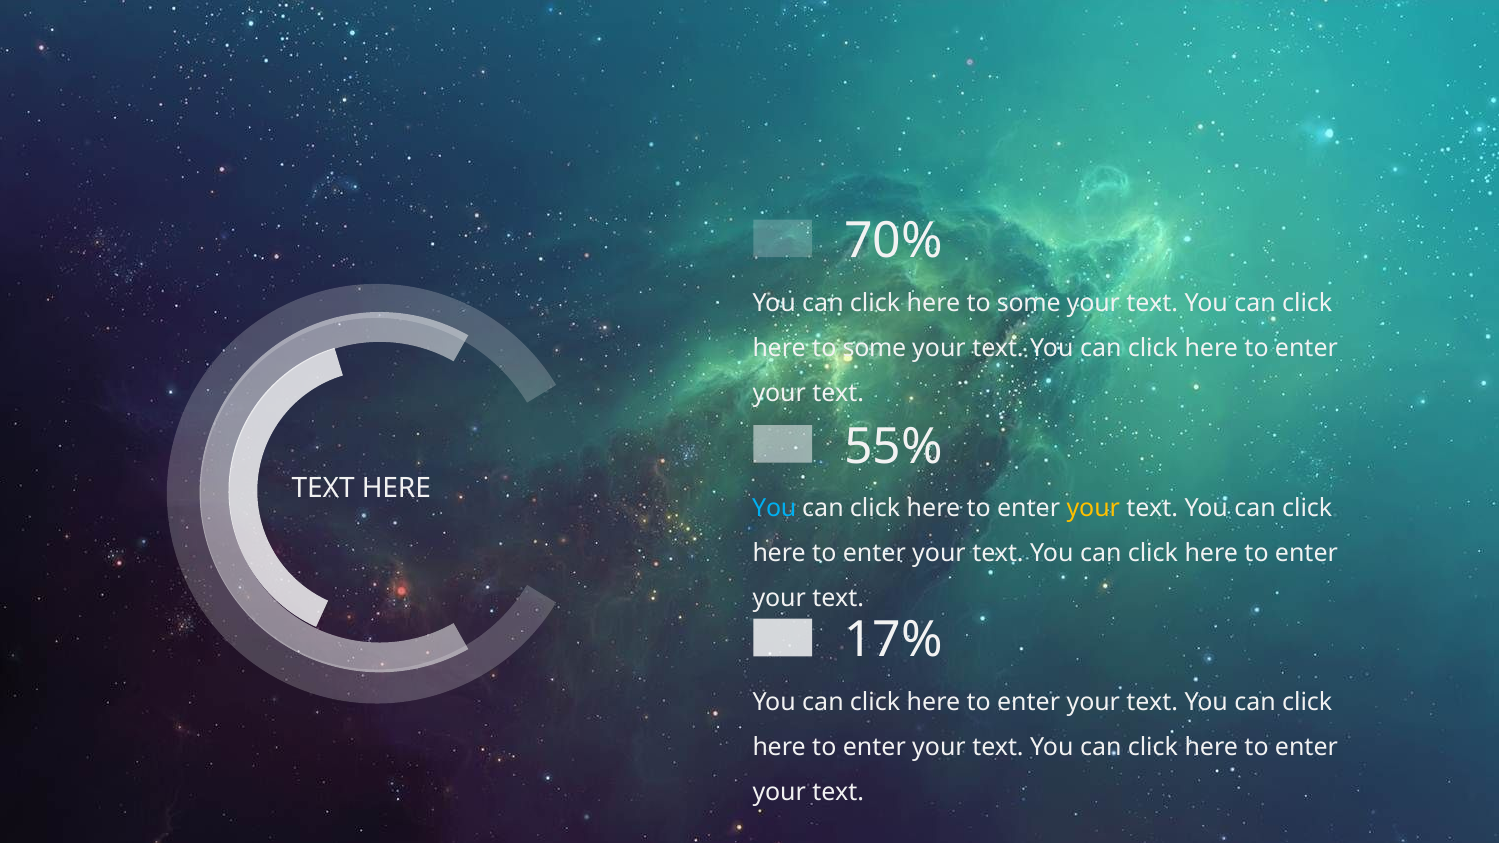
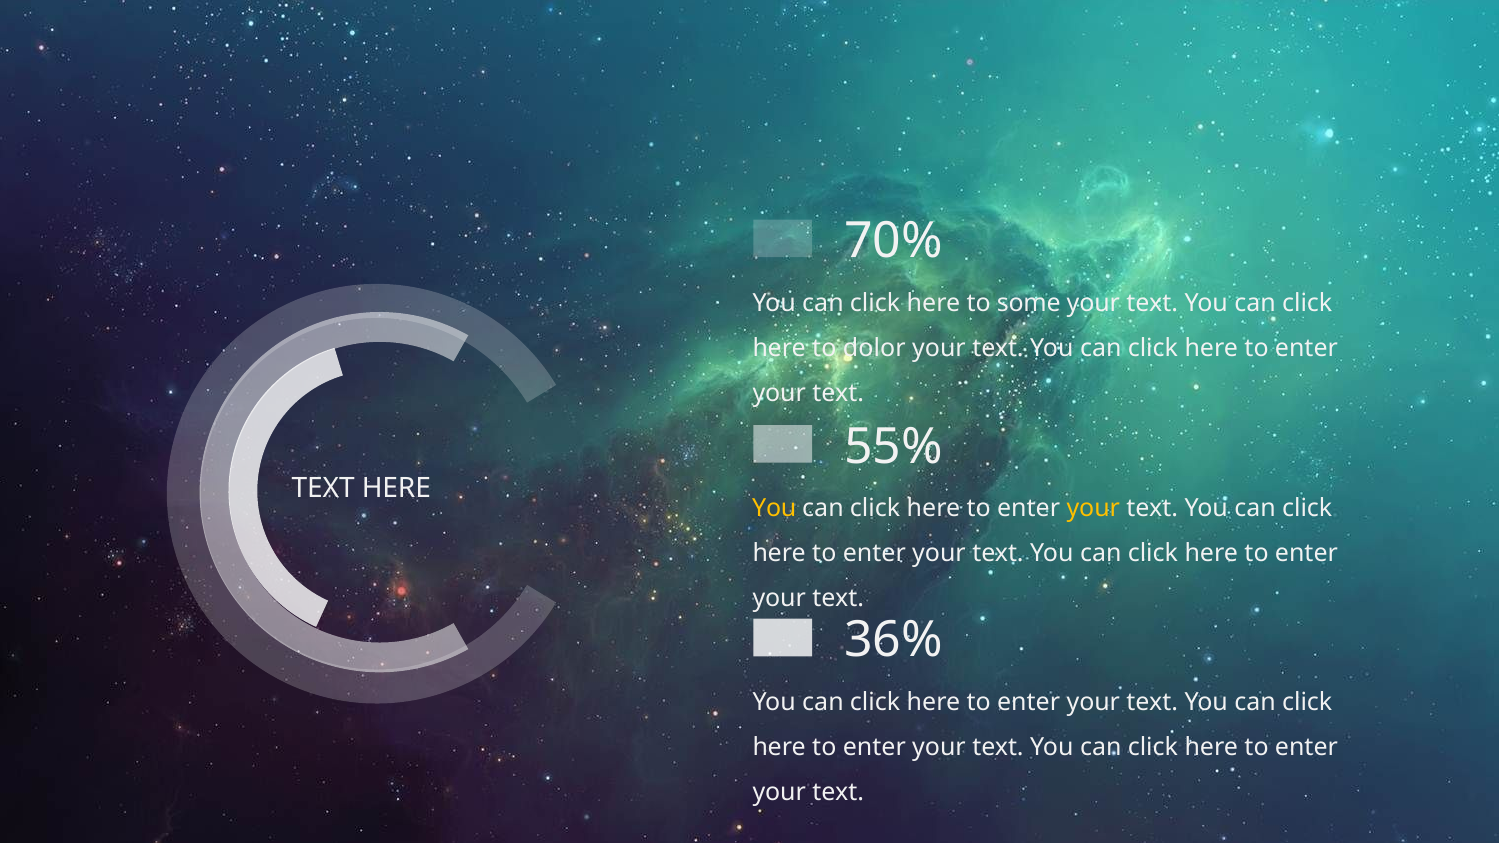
some: some -> dolor (874, 348)
You colour: light blue -> yellow (774, 509)
17%: 17% -> 36% (893, 641)
